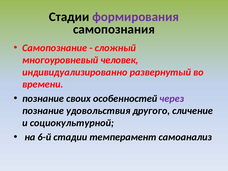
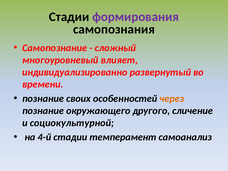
человек: человек -> влияет (119, 60)
через colour: purple -> orange (172, 99)
удовольствия: удовольствия -> окружающего (98, 111)
6-й: 6-й -> 4-й (44, 137)
